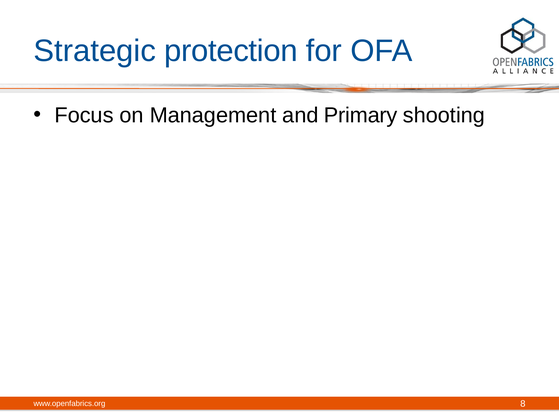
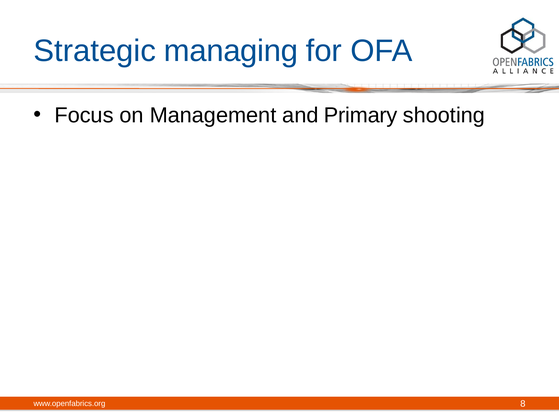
protection: protection -> managing (231, 51)
